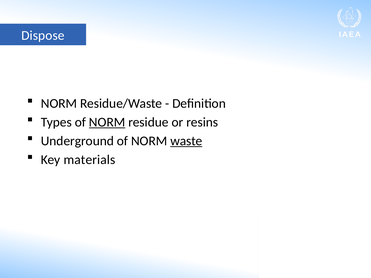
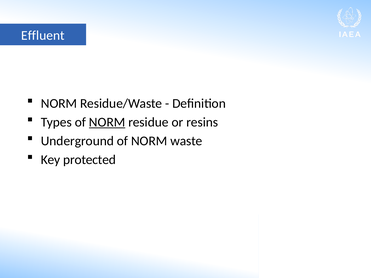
Dispose: Dispose -> Effluent (43, 35)
waste underline: present -> none (186, 141)
materials: materials -> protected (90, 160)
